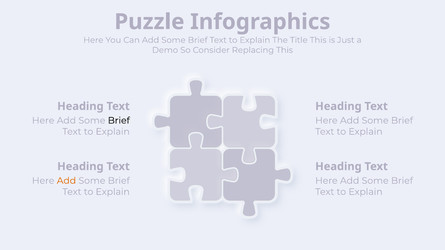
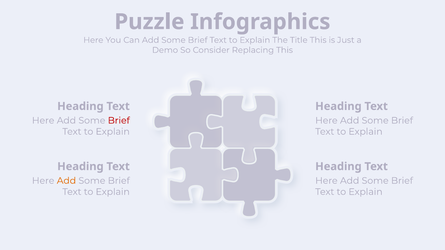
Brief colour: black -> red (119, 121)
